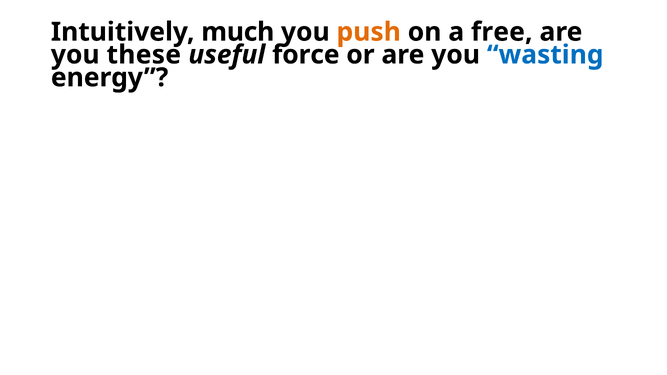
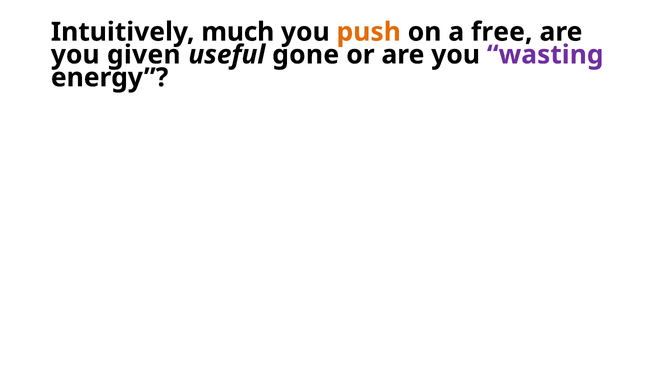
these: these -> given (144, 55)
force: force -> gone (306, 55)
wasting colour: blue -> purple (545, 55)
